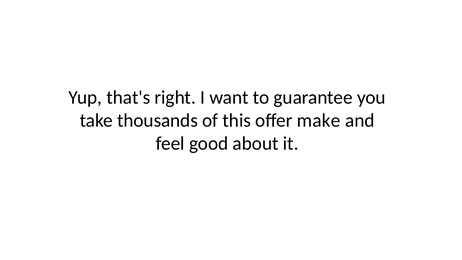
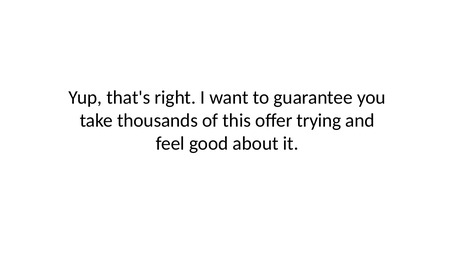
make: make -> trying (319, 120)
